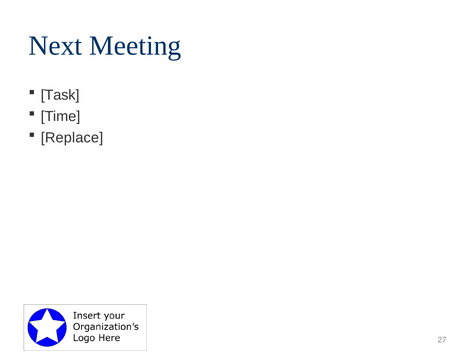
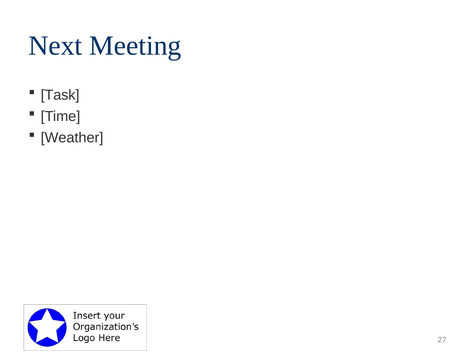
Replace: Replace -> Weather (72, 138)
